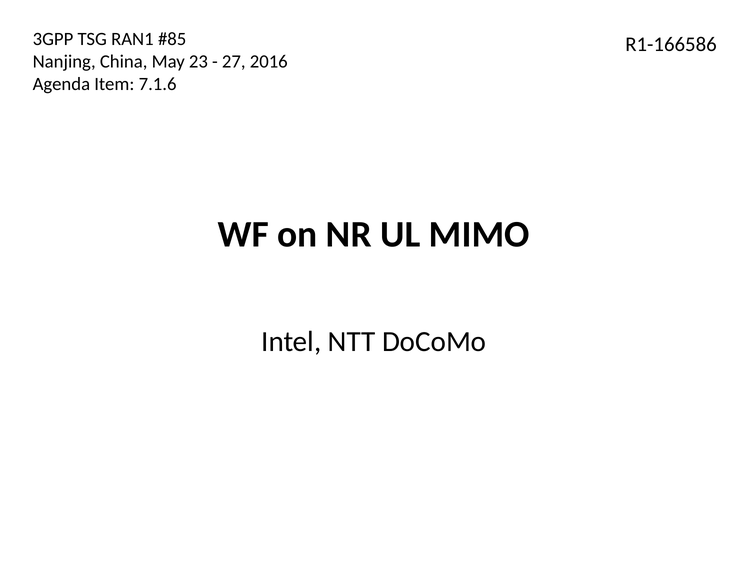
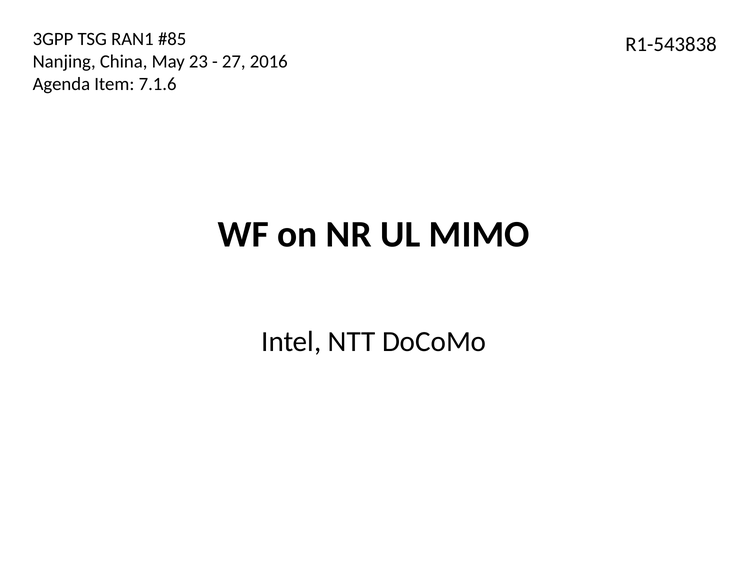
R1-166586: R1-166586 -> R1-543838 (671, 44)
